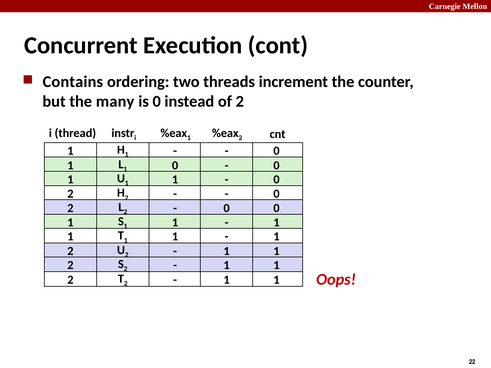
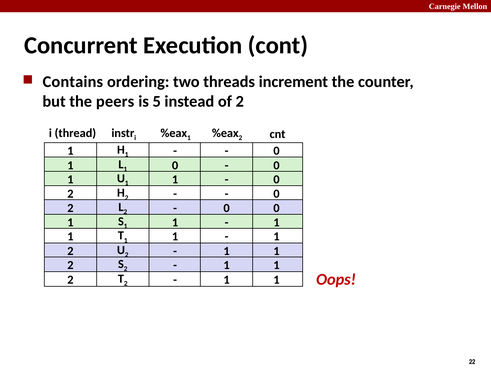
many: many -> peers (115, 102)
is 0: 0 -> 5 (157, 102)
